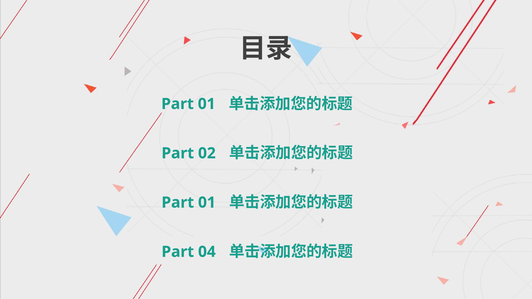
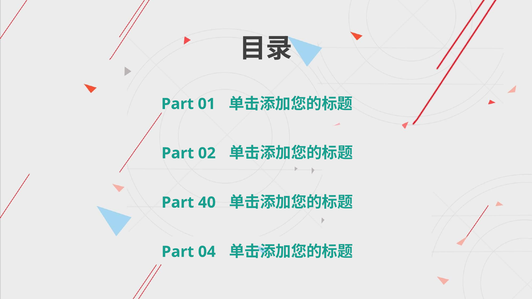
01: 01 -> 40 (207, 203)
